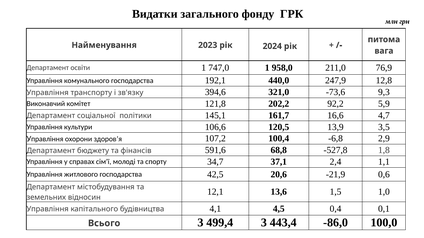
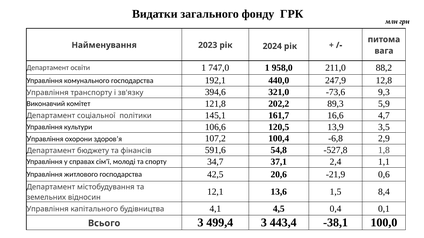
76,9: 76,9 -> 88,2 (384, 68)
92,2: 92,2 -> 89,3 (336, 104)
68,8: 68,8 -> 54,8 (279, 151)
1,0: 1,0 -> 8,4 (384, 192)
-86,0: -86,0 -> -38,1 (336, 223)
